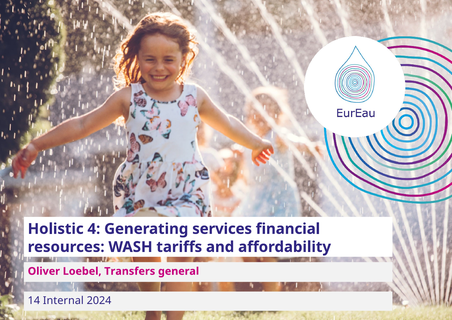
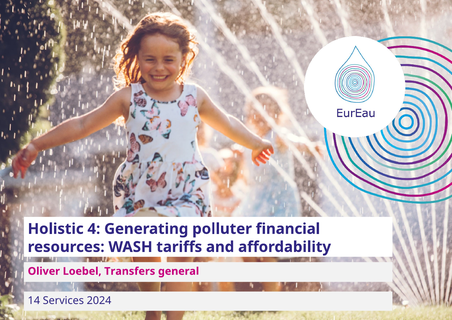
services: services -> polluter (222, 229)
Internal: Internal -> Services (63, 300)
